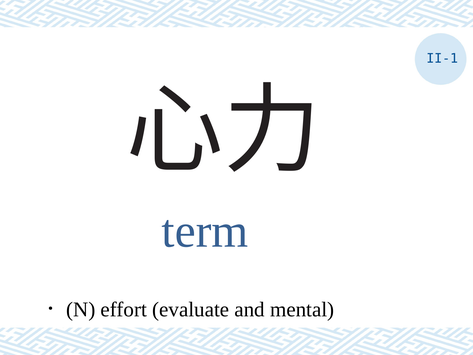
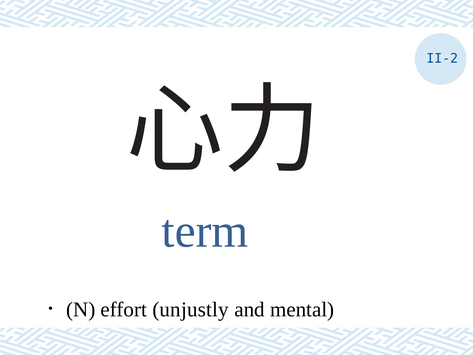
II-1: II-1 -> II-2 (442, 58)
evaluate: evaluate -> unjustly (191, 309)
